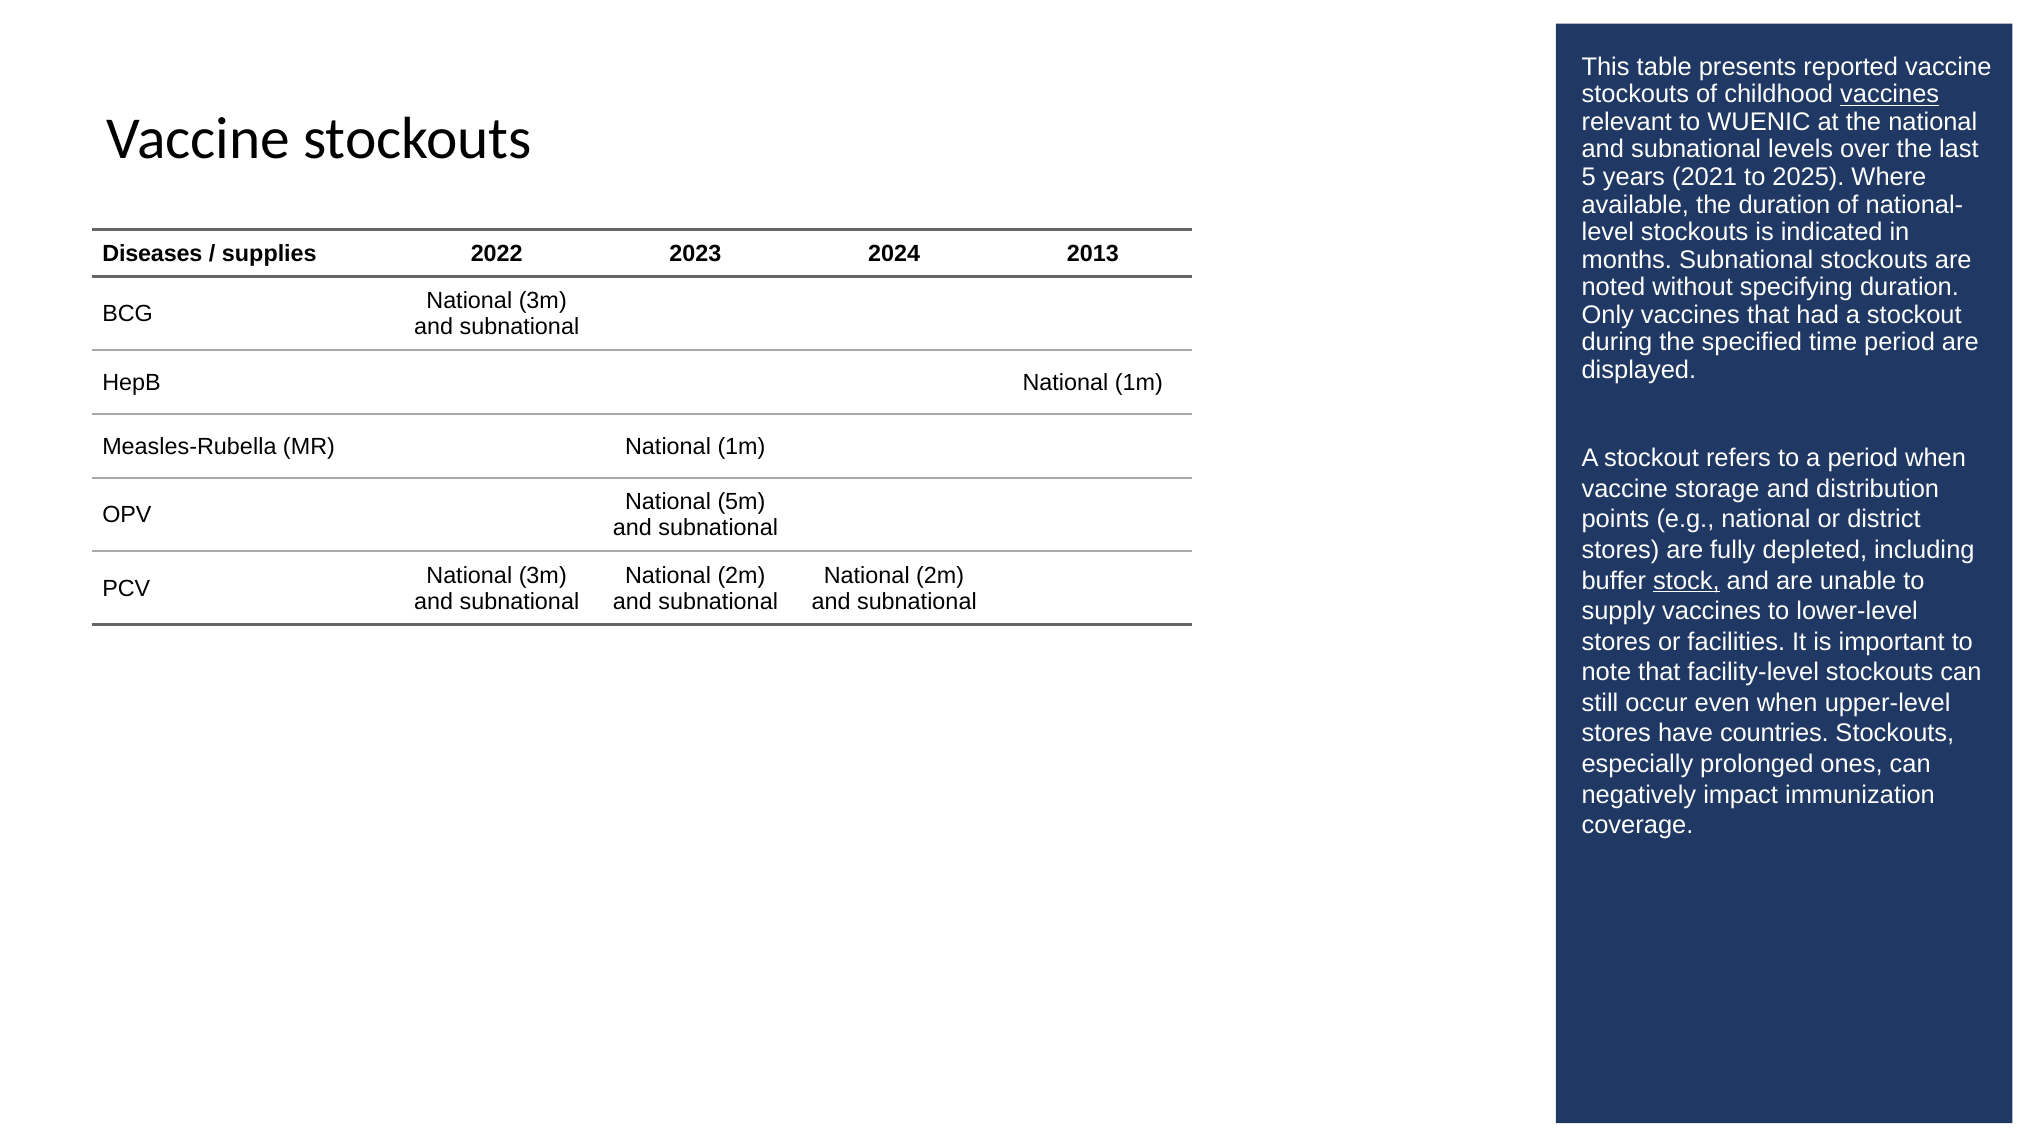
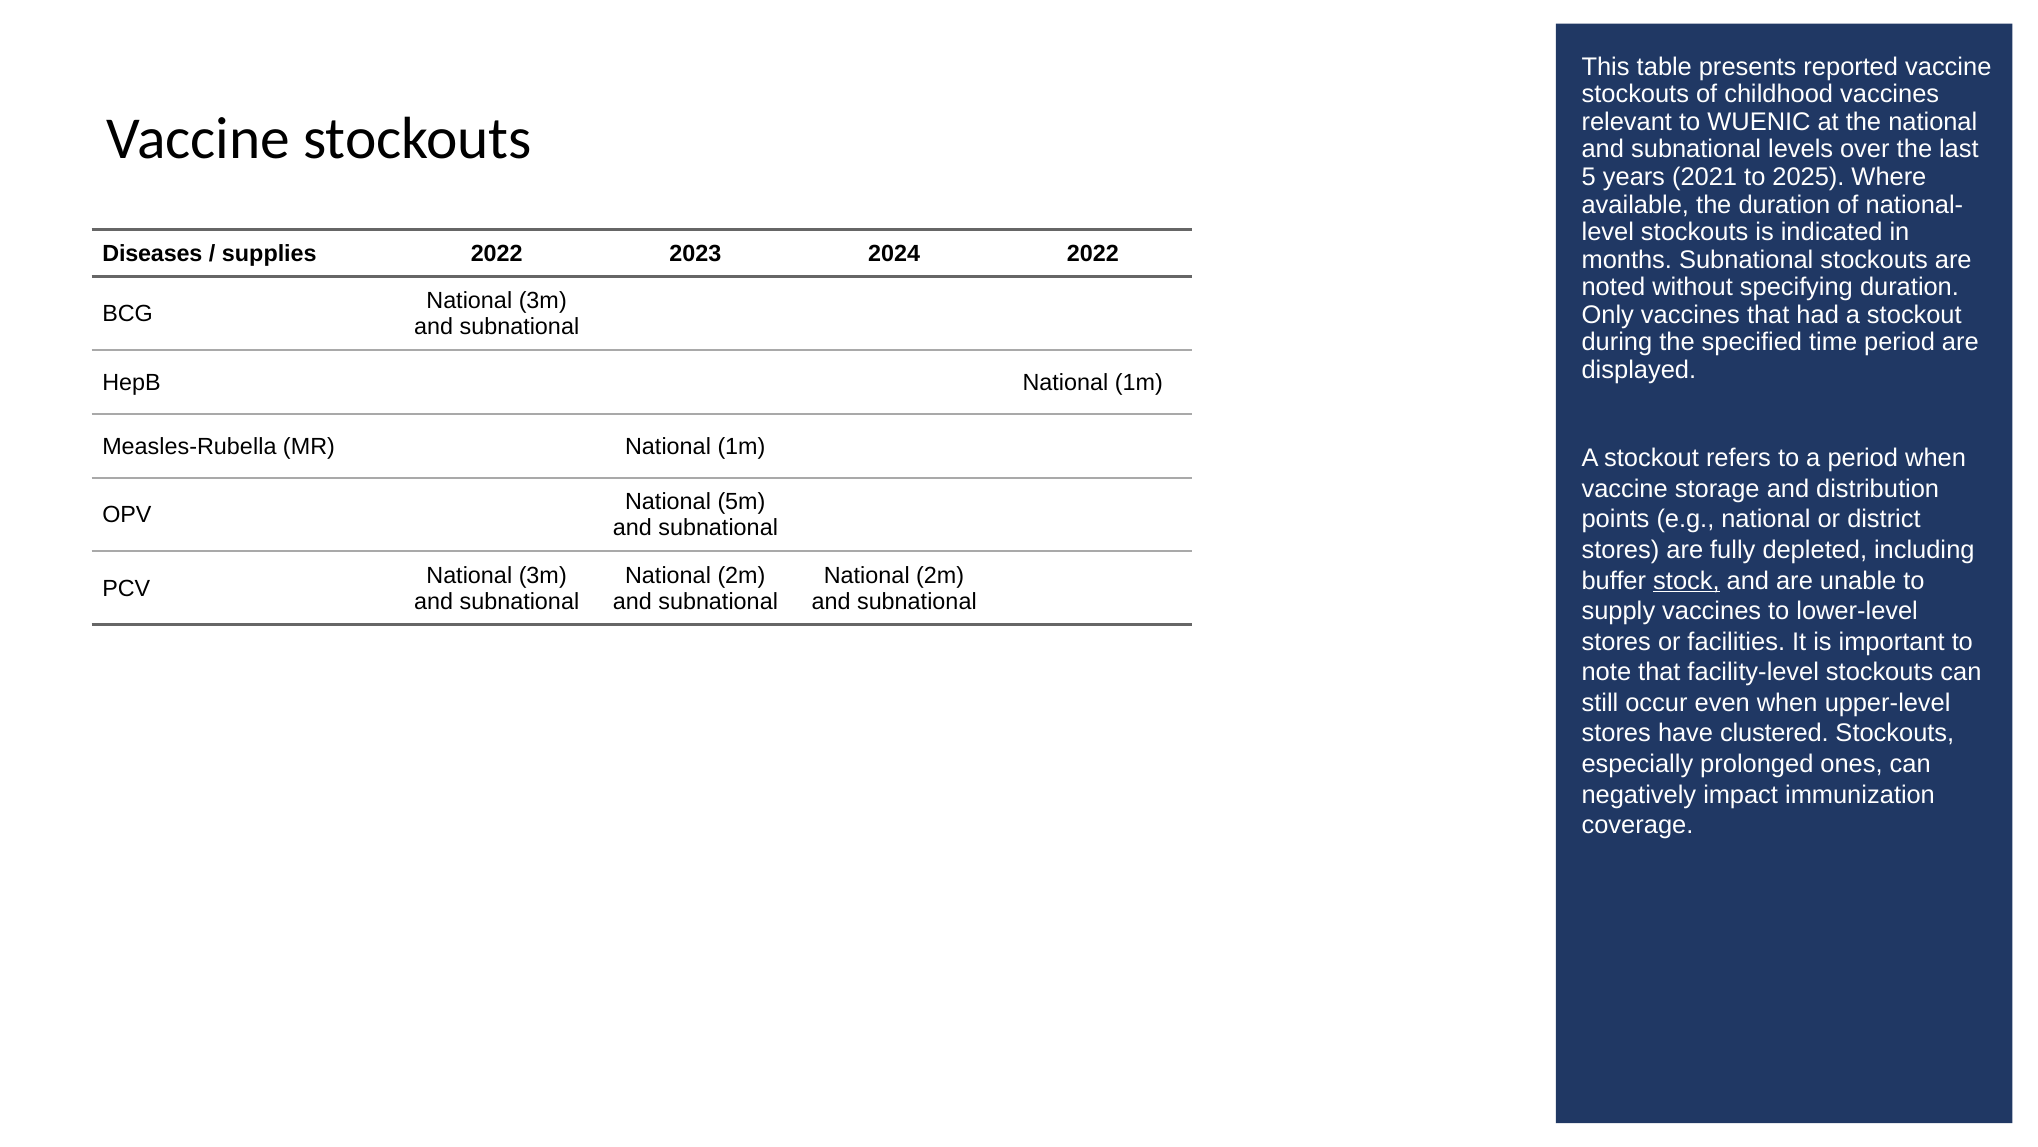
vaccines underline: present -> none (1890, 95)
2024 2013: 2013 -> 2022 (1093, 253)
countries: countries -> clustered (1774, 733)
